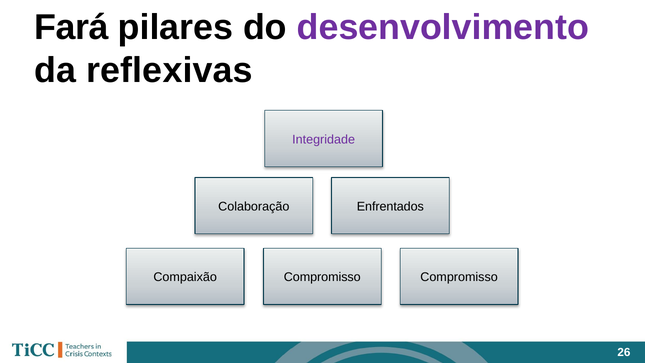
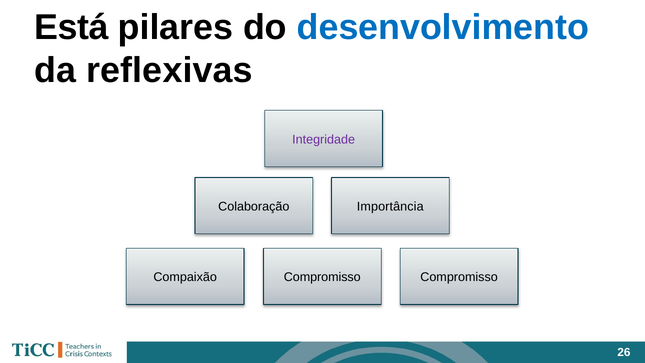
Fará: Fará -> Está (71, 27)
desenvolvimento colour: purple -> blue (443, 27)
Enfrentados: Enfrentados -> Importância (390, 206)
